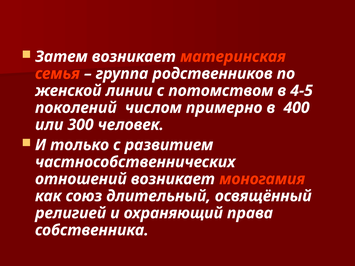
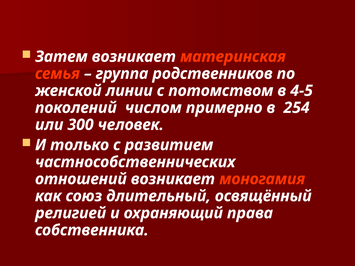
400: 400 -> 254 (297, 108)
